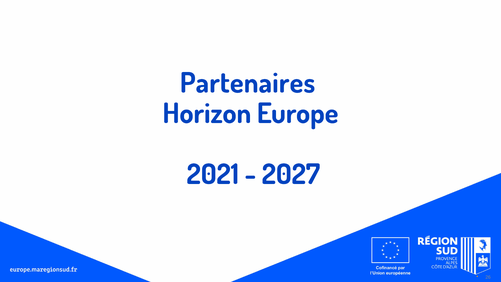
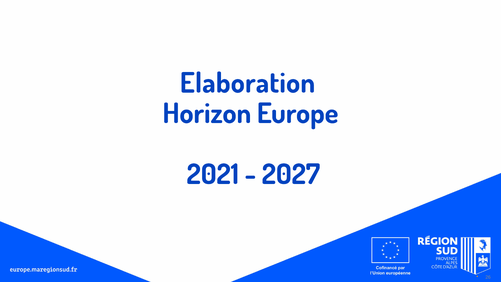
Partenaires: Partenaires -> Elaboration (248, 83)
